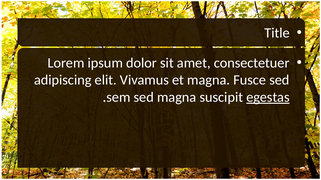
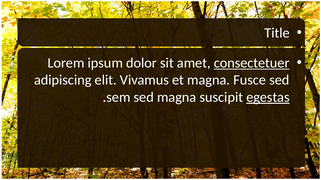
consectetuer underline: none -> present (252, 63)
